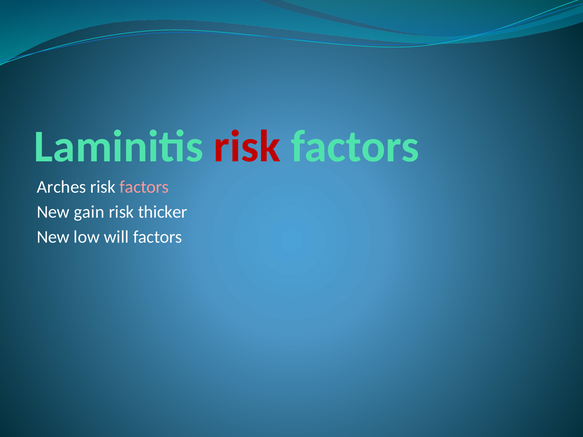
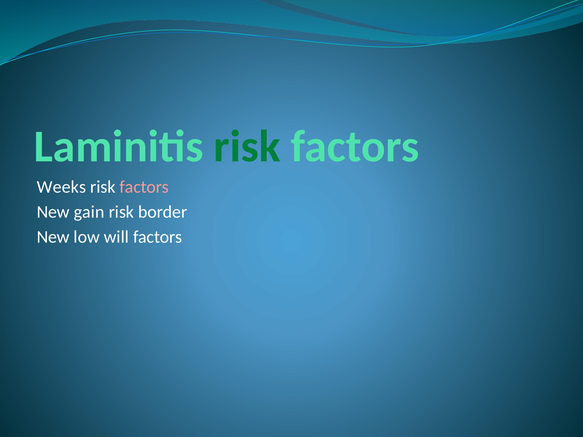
risk colour: red -> green (247, 147)
Arches: Arches -> Weeks (61, 187)
thicker: thicker -> border (163, 212)
